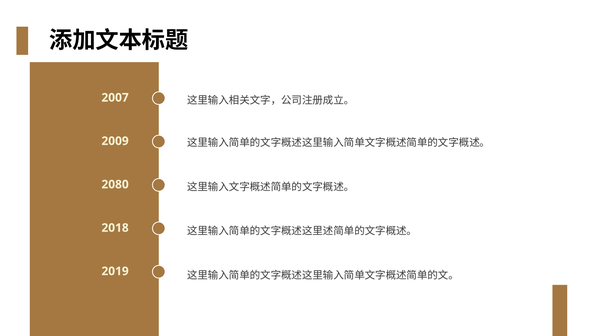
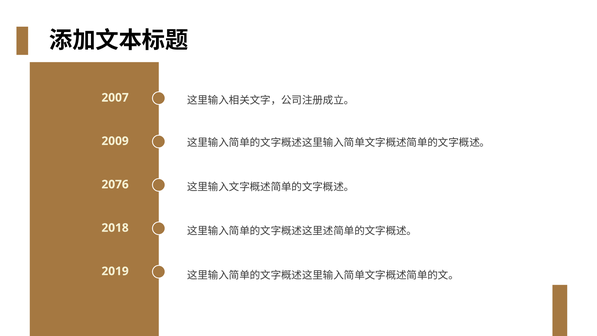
2080: 2080 -> 2076 (115, 184)
